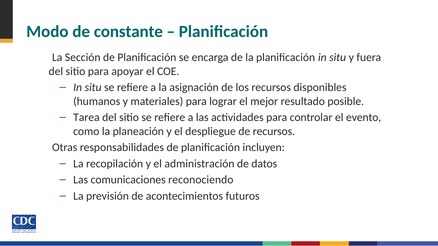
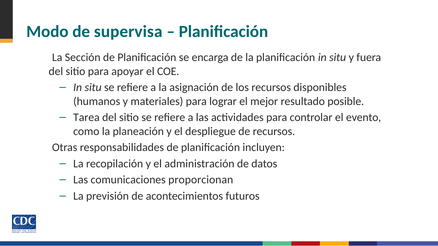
constante: constante -> supervisa (128, 32)
reconociendo: reconociendo -> proporcionan (201, 180)
